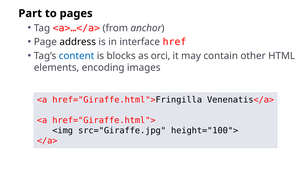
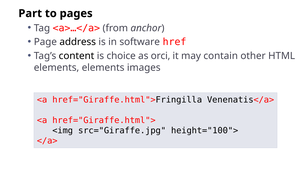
interface: interface -> software (140, 42)
content colour: blue -> black (76, 56)
blocks: blocks -> choice (121, 56)
elements encoding: encoding -> elements (103, 68)
